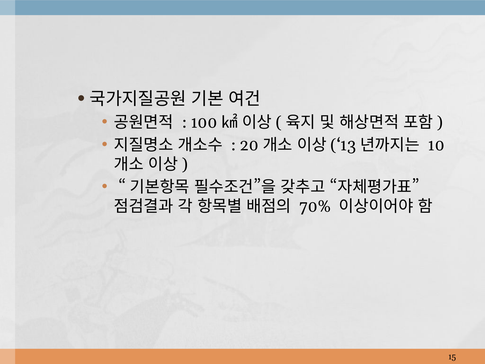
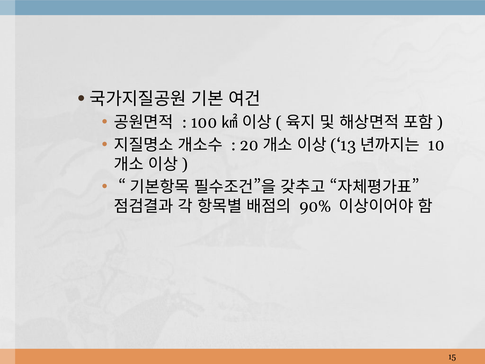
70%: 70% -> 90% (315, 206)
